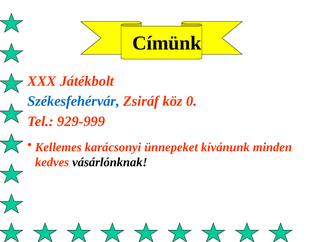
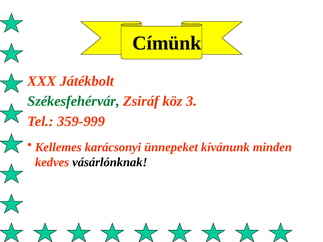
Székesfehérvár colour: blue -> green (74, 101)
0: 0 -> 3 (191, 101)
929-999: 929-999 -> 359-999 (81, 121)
